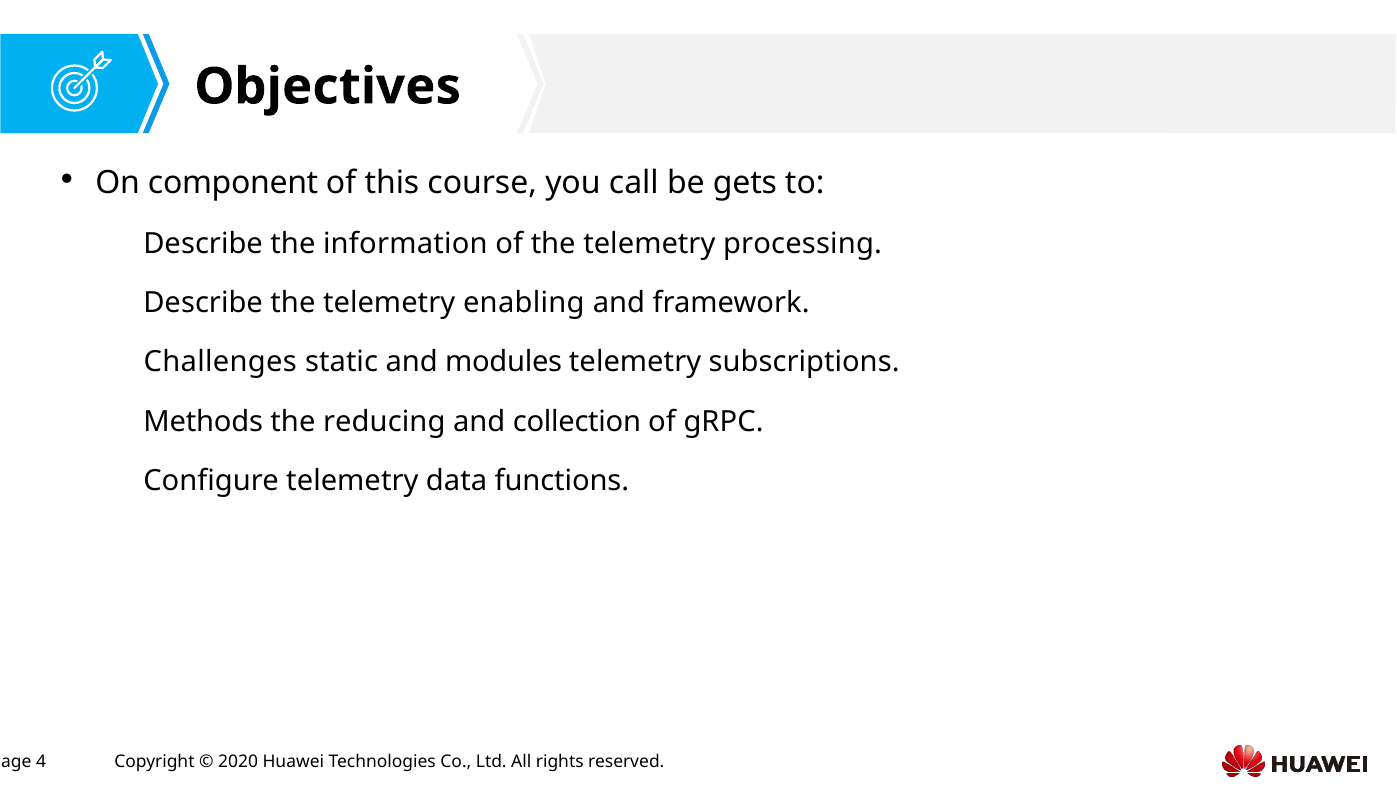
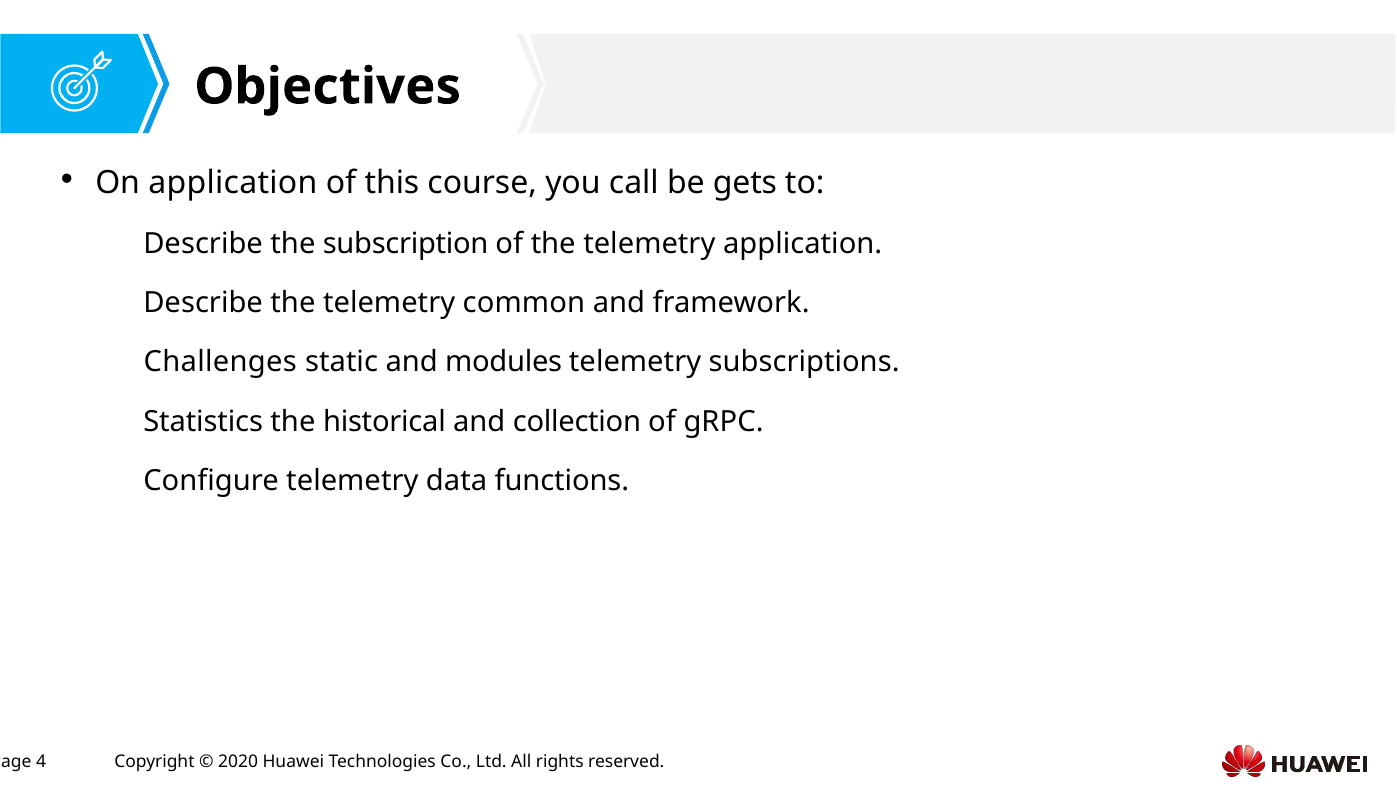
On component: component -> application (233, 183)
information: information -> subscription (406, 244)
telemetry processing: processing -> application (803, 244)
enabling: enabling -> common (524, 303)
Methods: Methods -> Statistics (203, 422)
reducing: reducing -> historical (384, 422)
